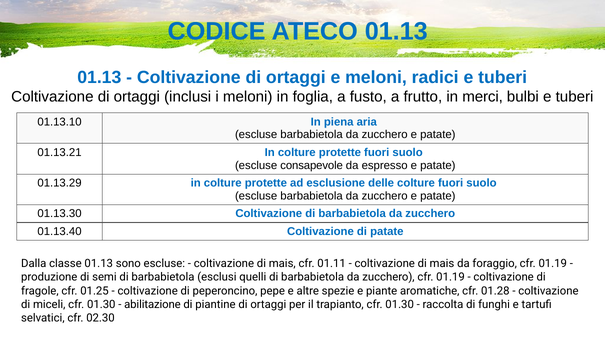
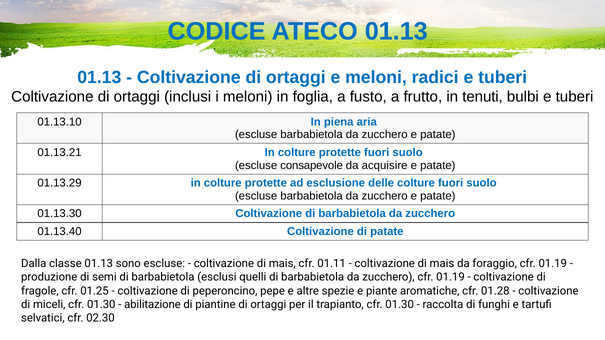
merci: merci -> tenuti (483, 97)
espresso: espresso -> acquisire (385, 165)
